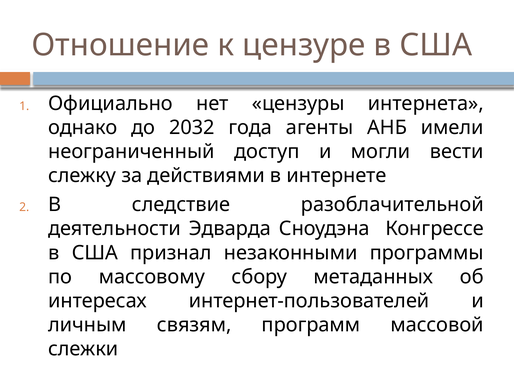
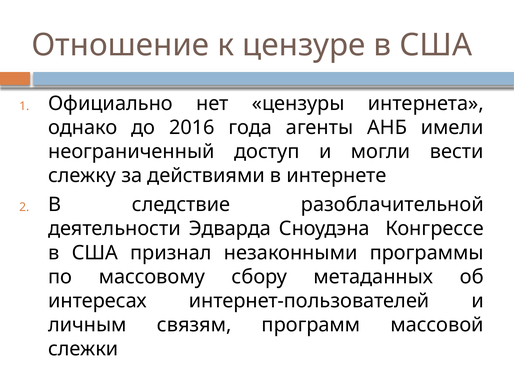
2032: 2032 -> 2016 (192, 127)
